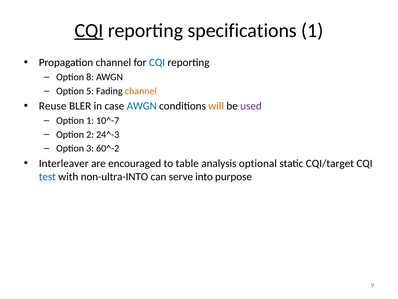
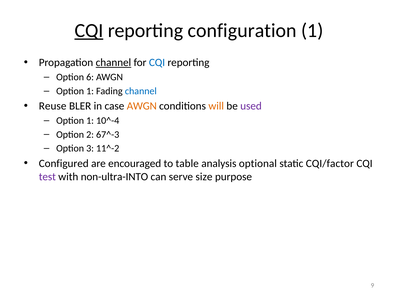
specifications: specifications -> configuration (242, 31)
channel underline: none -> present (113, 62)
8: 8 -> 6 (90, 77)
5: 5 -> 1 (90, 91)
channel colour: orange -> blue (141, 91)
AWGN colour: blue -> orange (142, 106)
10^-7: 10^-7 -> 10^-4 (108, 120)
24^-3: 24^-3 -> 67^-3 (108, 134)
60^-2: 60^-2 -> 11^-2 (108, 148)
Interleaver: Interleaver -> Configured (64, 163)
CQI/target: CQI/target -> CQI/factor (330, 163)
test colour: blue -> purple (47, 176)
into: into -> size (204, 176)
